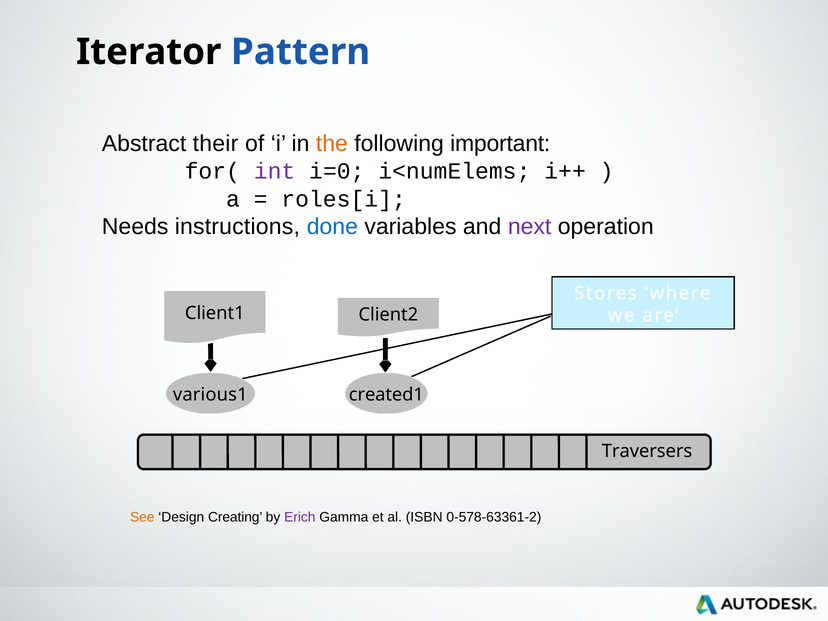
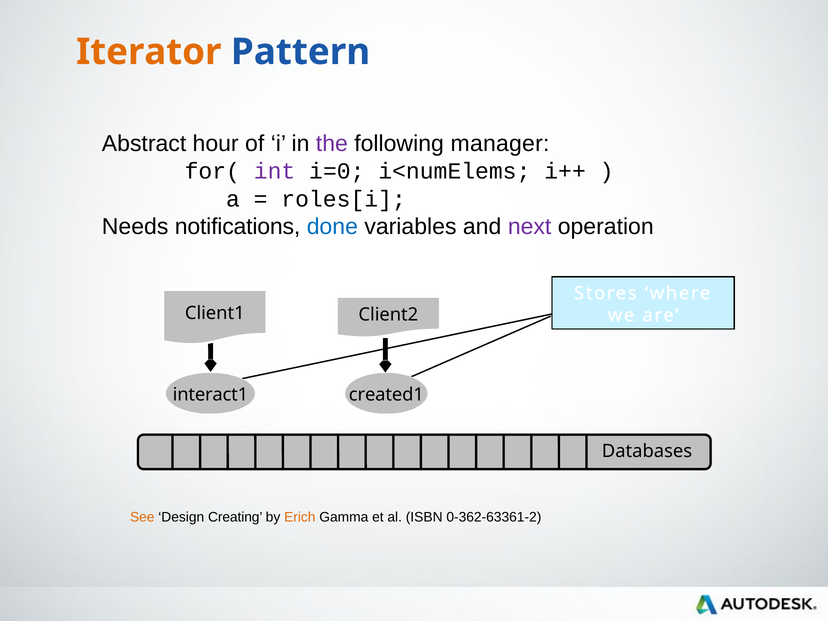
Iterator colour: black -> orange (149, 52)
their: their -> hour (216, 144)
the colour: orange -> purple (332, 144)
important: important -> manager (500, 144)
instructions: instructions -> notifications (238, 227)
various1: various1 -> interact1 (210, 395)
Traversers: Traversers -> Databases (647, 451)
Erich colour: purple -> orange (300, 517)
0-578-63361-2: 0-578-63361-2 -> 0-362-63361-2 (494, 517)
